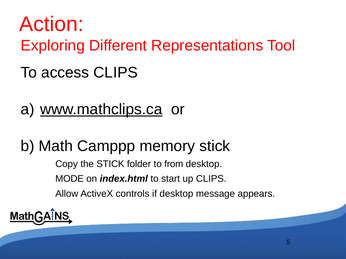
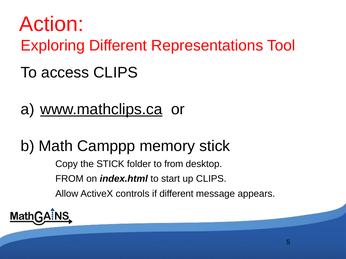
MODE: MODE -> FROM (69, 179)
if desktop: desktop -> different (176, 194)
